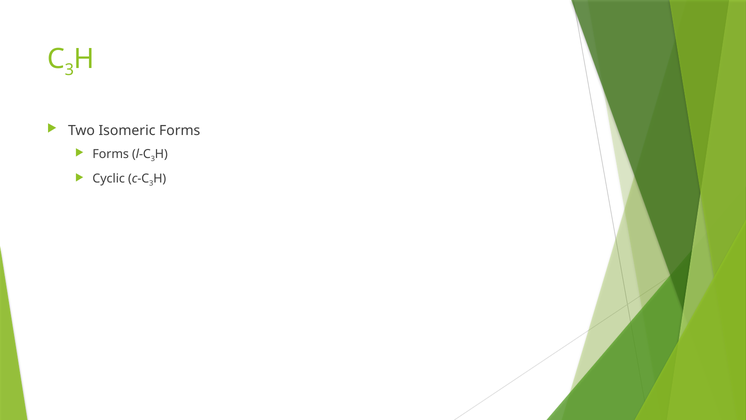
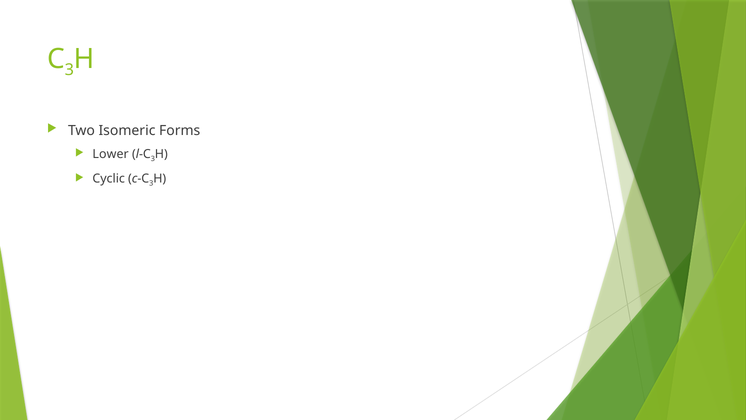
Forms: Forms -> Lower (111, 154)
